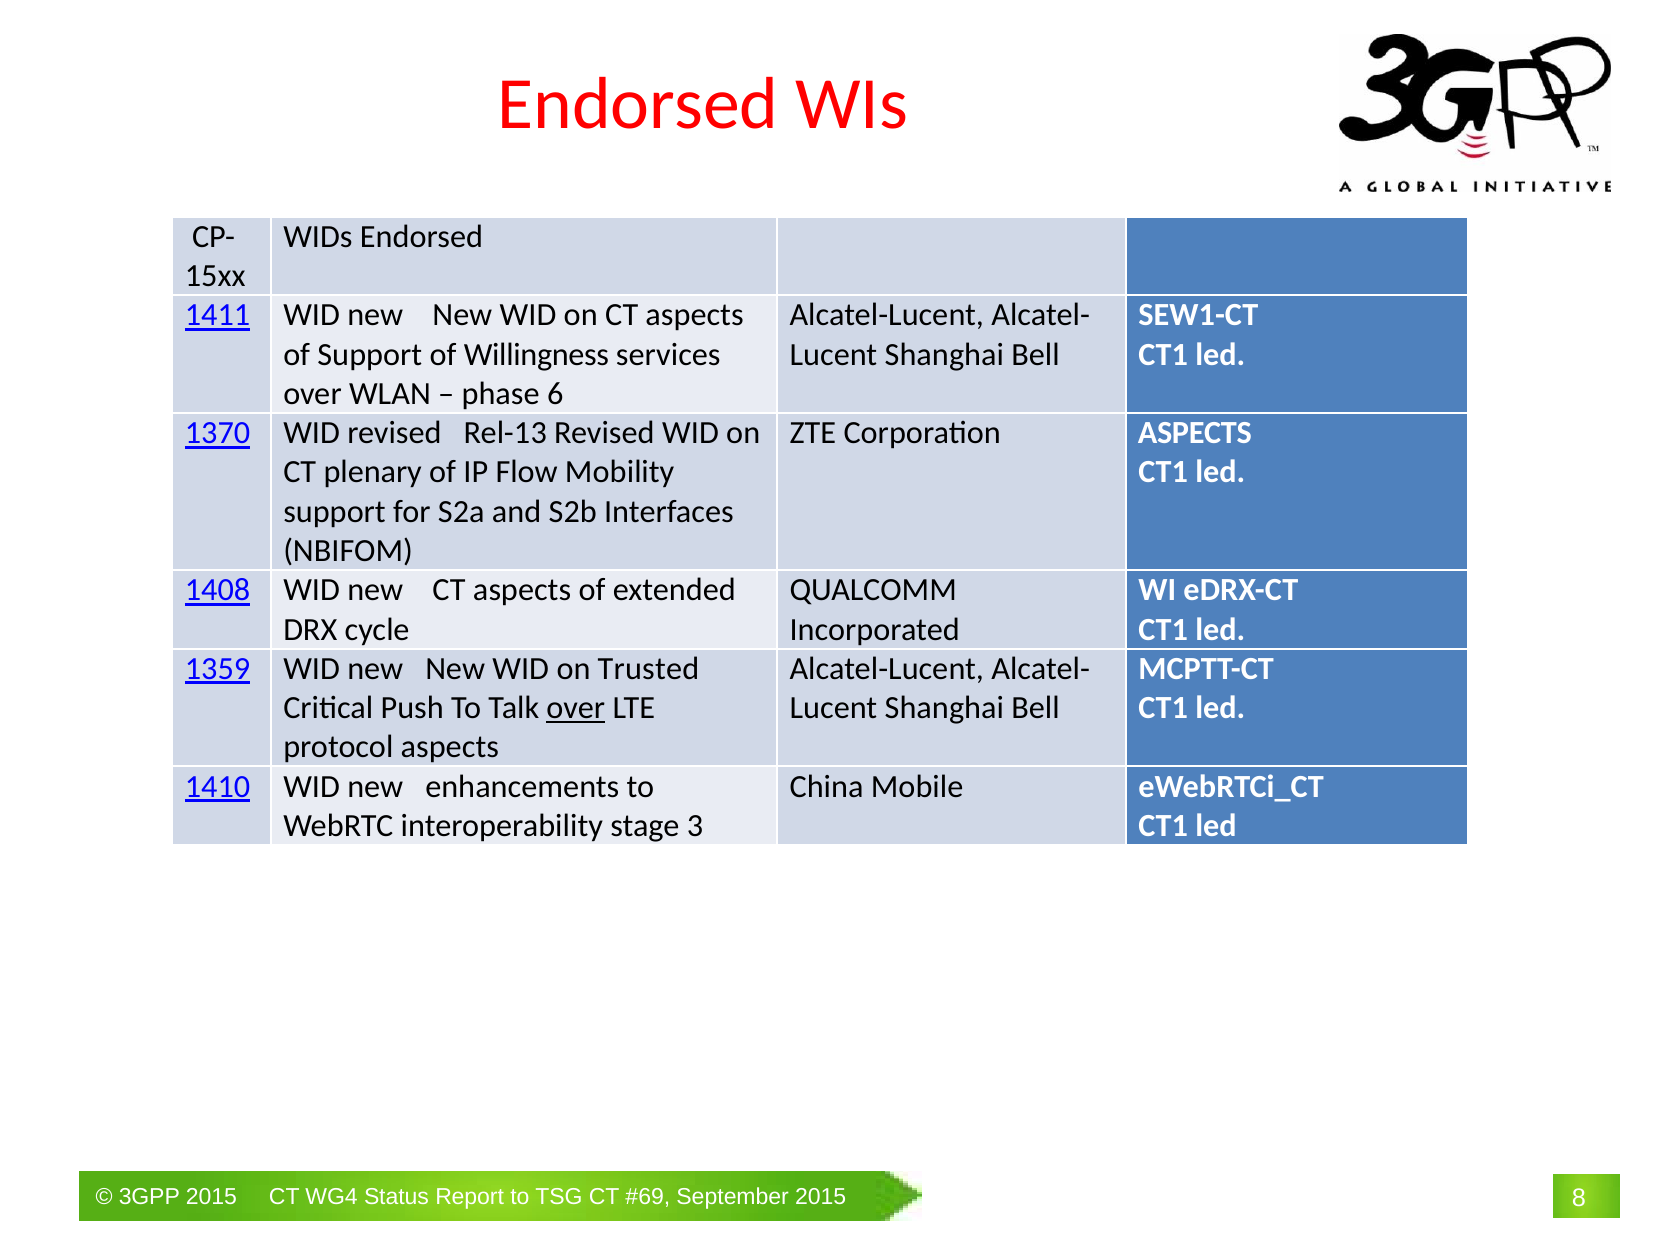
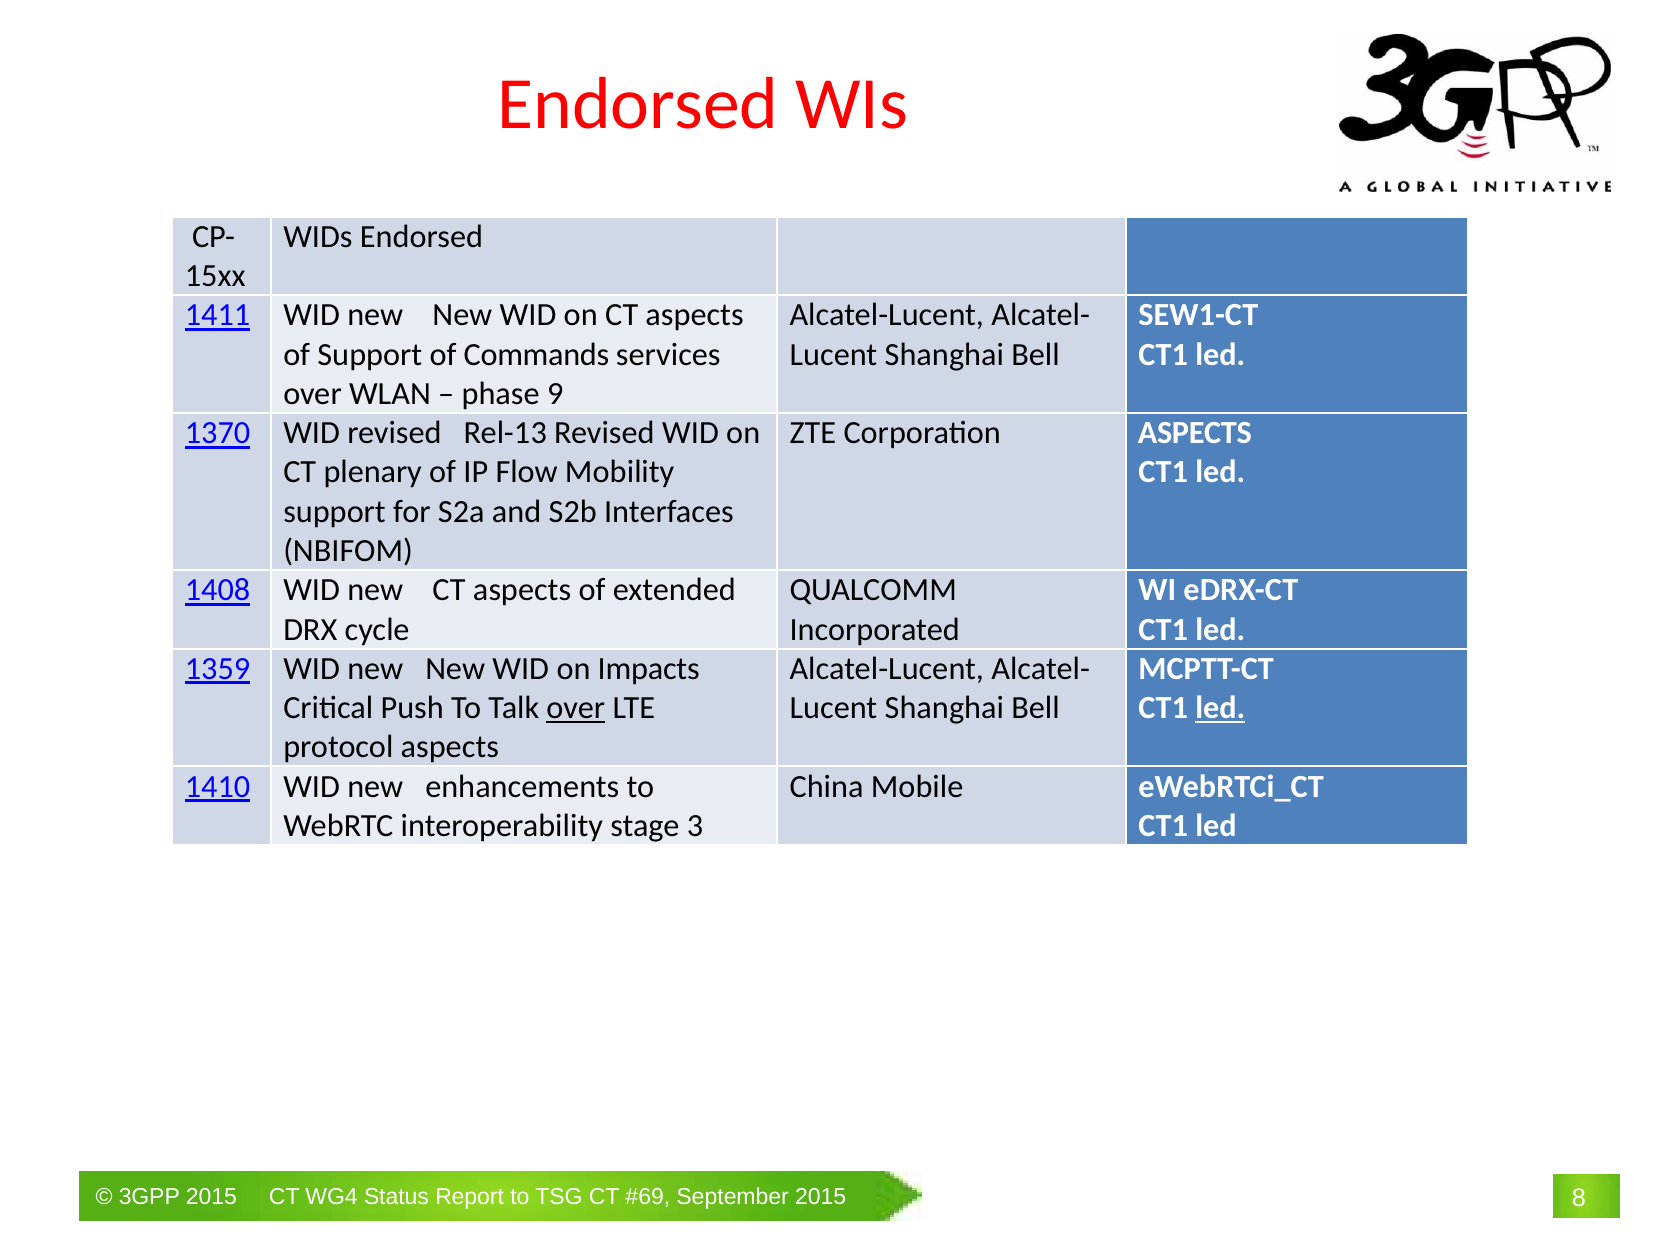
Willingness: Willingness -> Commands (536, 355)
6: 6 -> 9 (555, 394)
Trusted: Trusted -> Impacts (649, 669)
led underline: none -> present (1220, 708)
